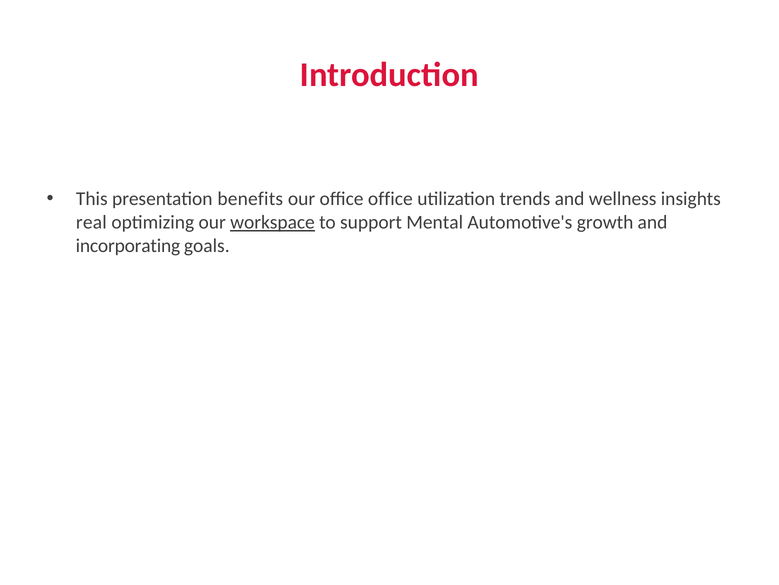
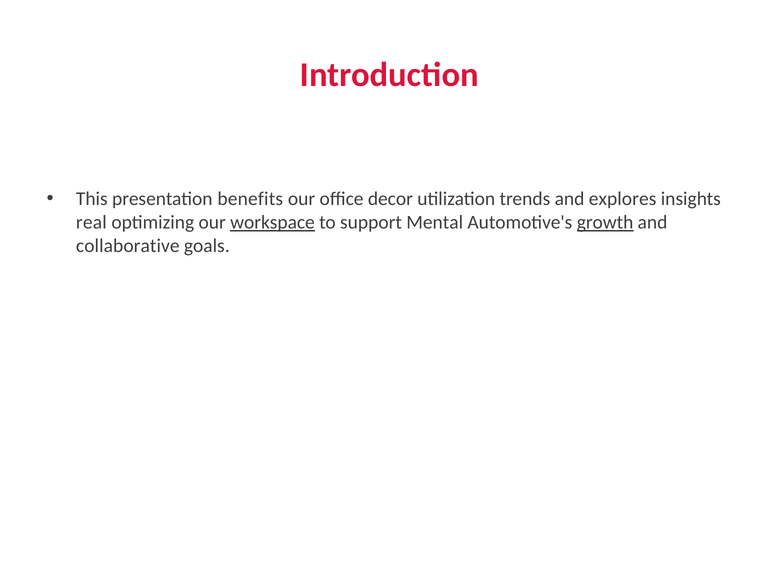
office office: office -> decor (390, 199)
wellness: wellness -> explores (623, 199)
growth underline: none -> present (605, 222)
incorporating: incorporating -> collaborative (128, 245)
